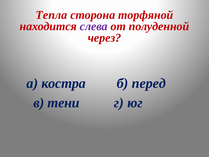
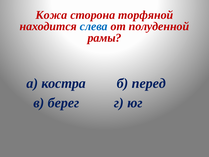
Тепла: Тепла -> Кожа (51, 15)
слева colour: purple -> blue (94, 26)
через: через -> рамы (105, 38)
тени: тени -> берег (63, 103)
